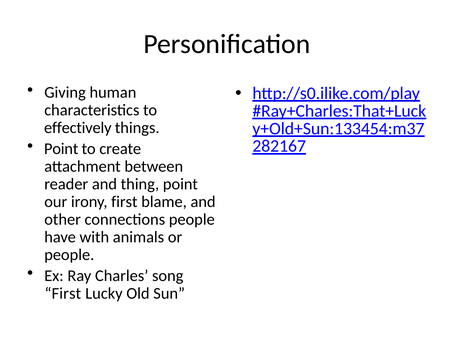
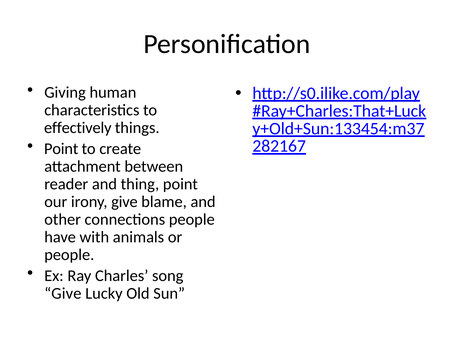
irony first: first -> give (124, 202)
First: First -> Give (63, 294)
